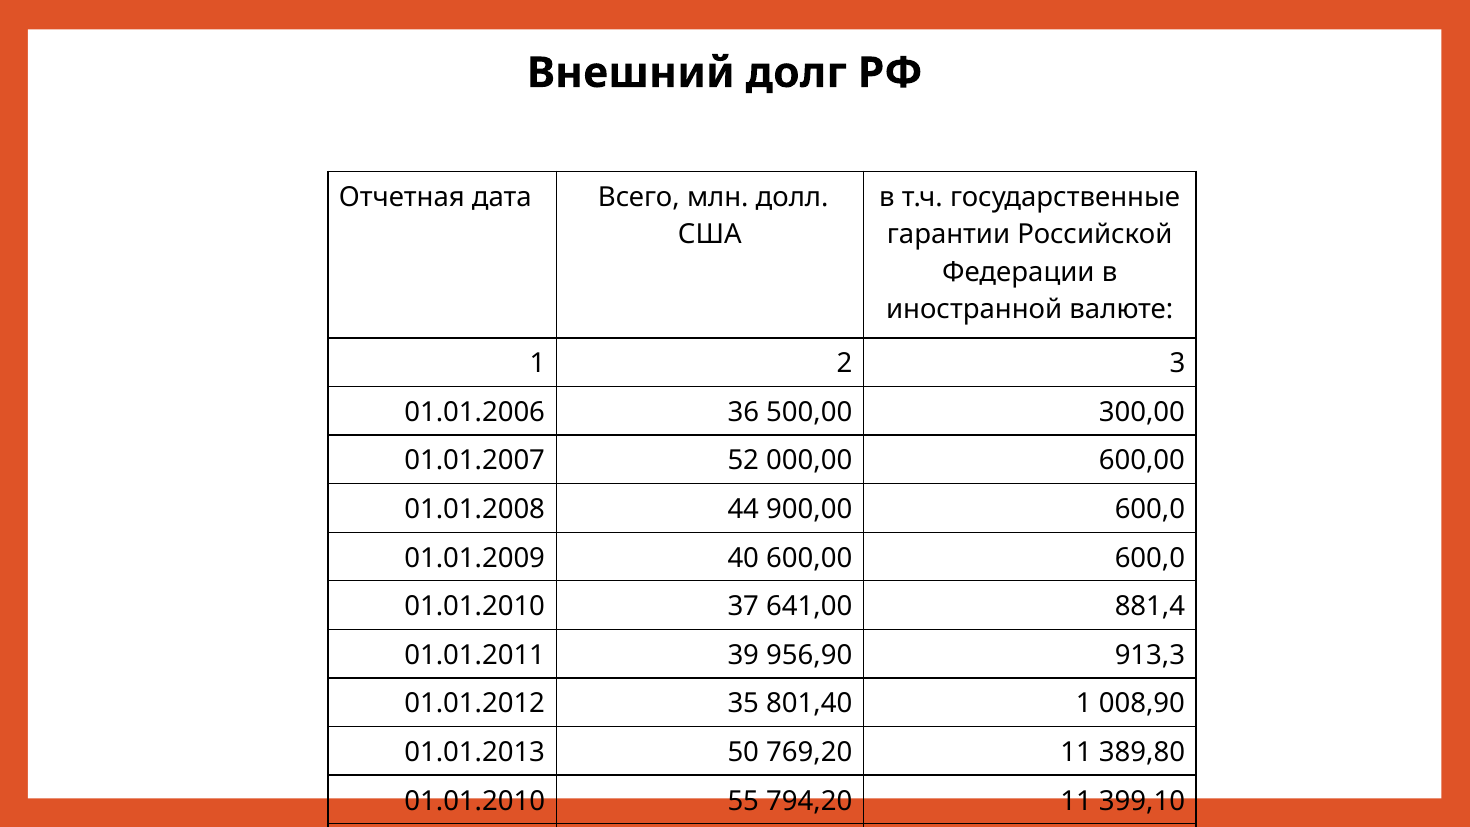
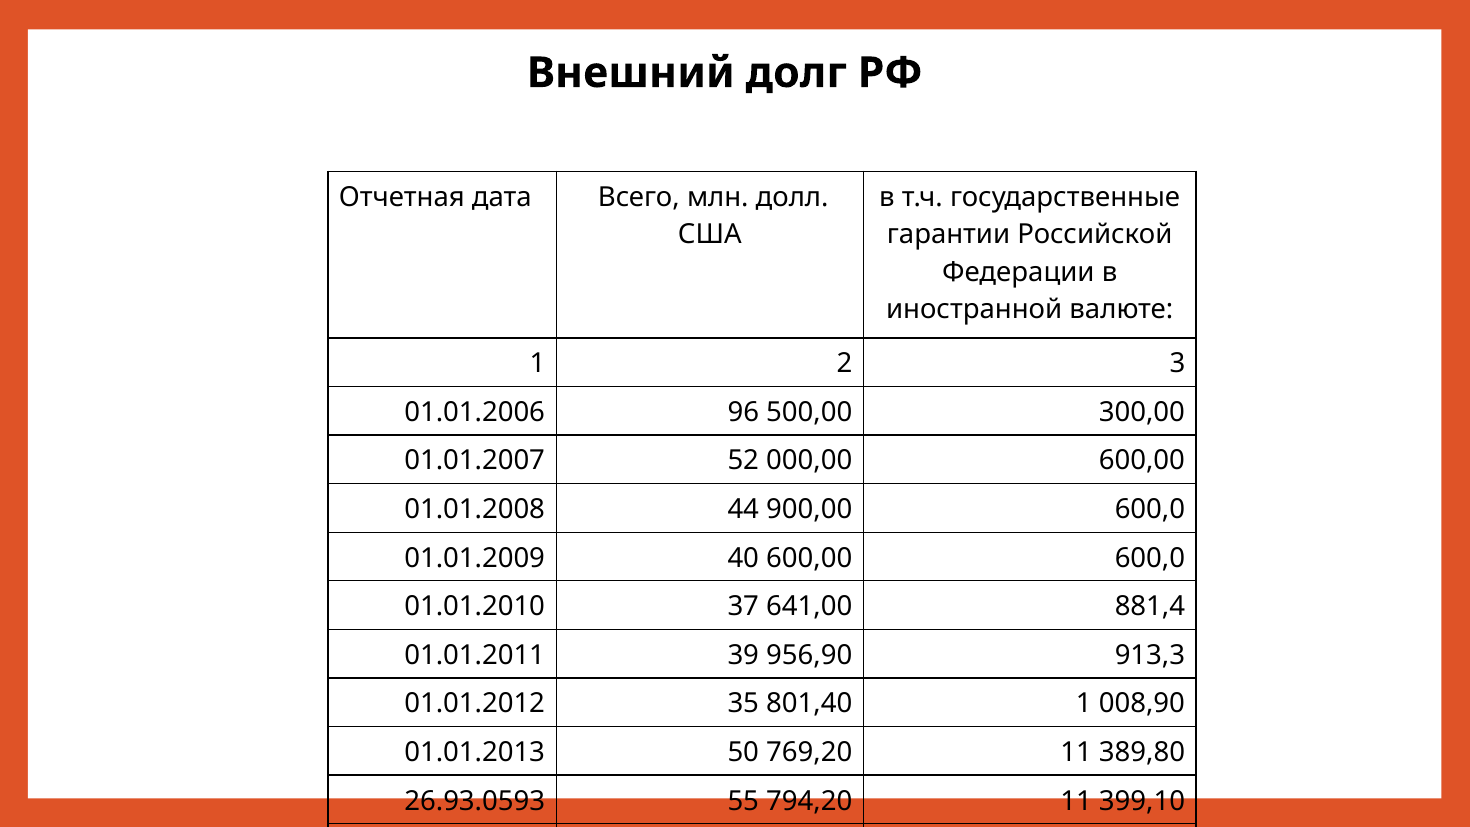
36: 36 -> 96 (743, 412)
01.01.2010: 01.01.2010 -> 26.93.0593 (475, 801)
